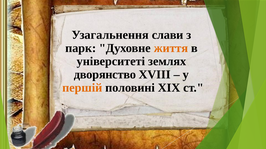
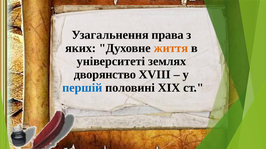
слави: слави -> права (168, 35)
парк: парк -> яких (81, 48)
першій colour: orange -> blue (82, 88)
